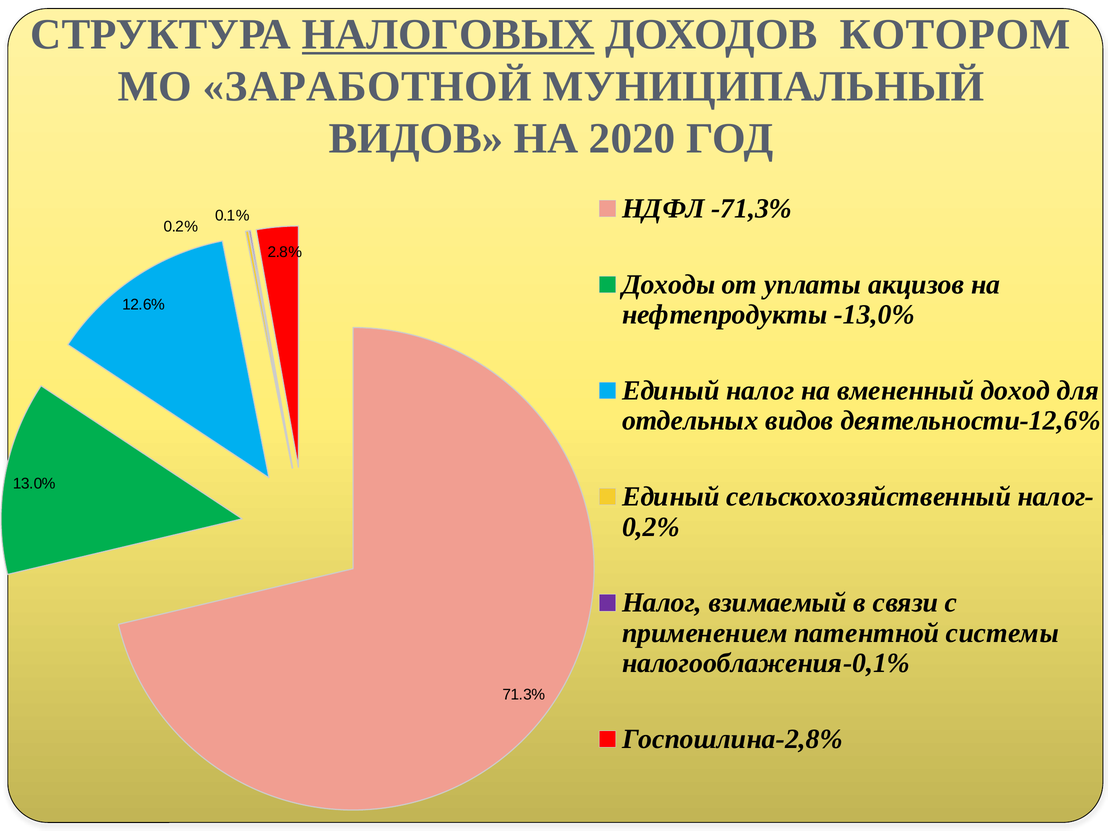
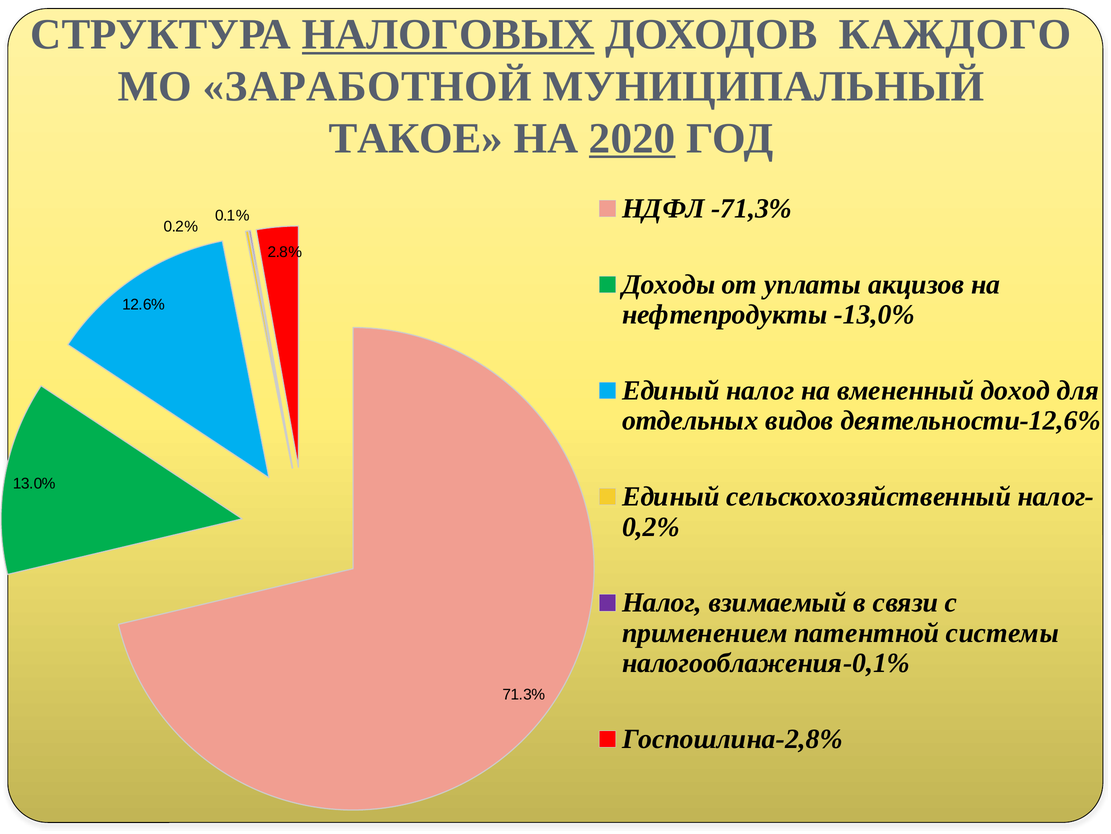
КОТОРОМ: КОТОРОМ -> КАЖДОГО (955, 34)
ВИДОВ: ВИДОВ -> ТАКОЕ (416, 138)
2020 underline: none -> present (632, 138)
